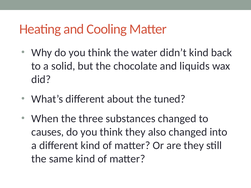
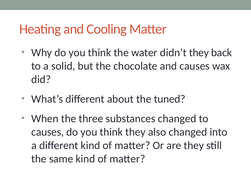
didn’t kind: kind -> they (199, 53)
and liquids: liquids -> causes (195, 66)
